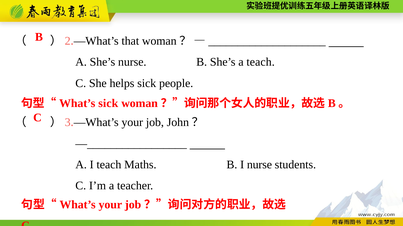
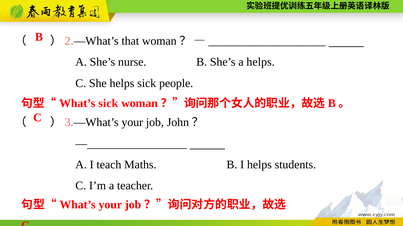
a teach: teach -> helps (261, 62)
I nurse: nurse -> helps (259, 165)
